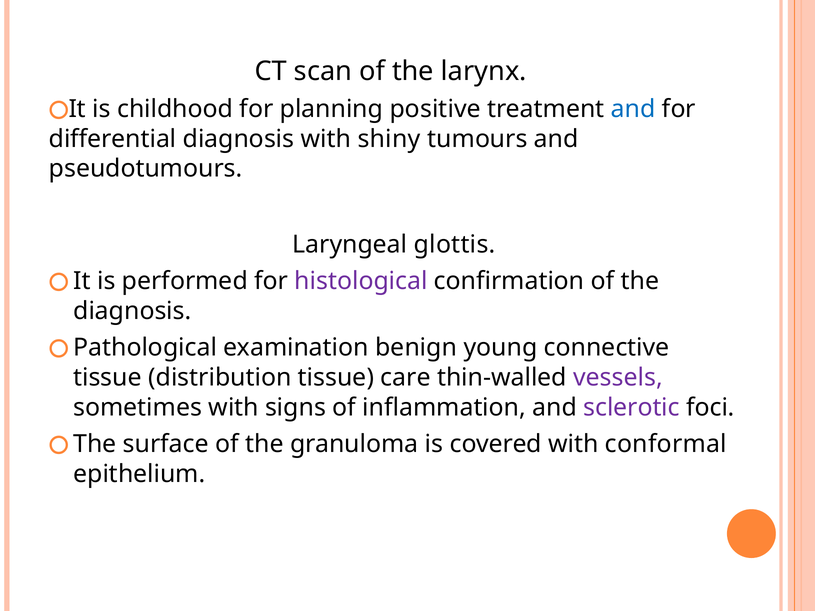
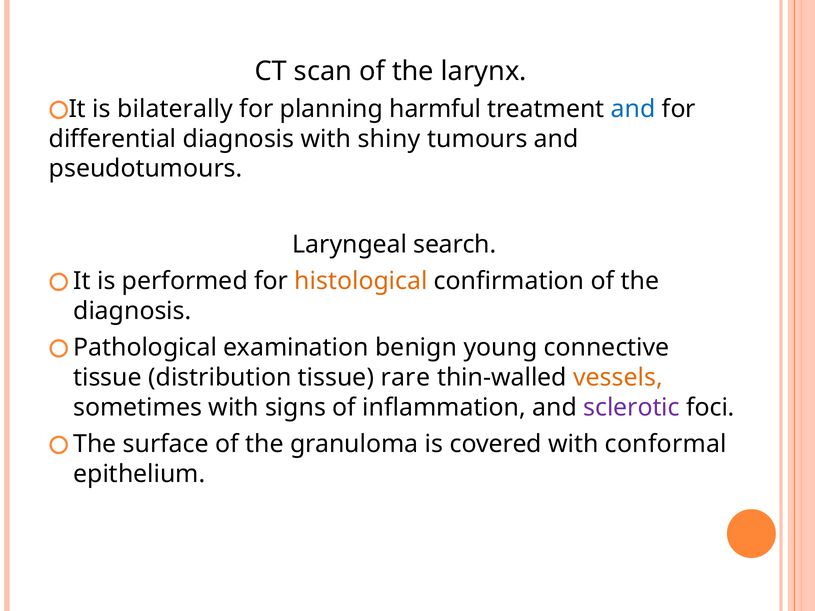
childhood: childhood -> bilaterally (175, 109)
positive: positive -> harmful (435, 109)
glottis: glottis -> search (455, 245)
histological colour: purple -> orange (361, 281)
care: care -> rare (405, 378)
vessels colour: purple -> orange (618, 378)
